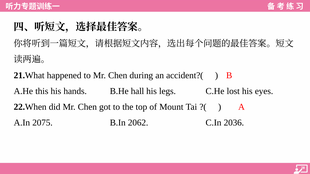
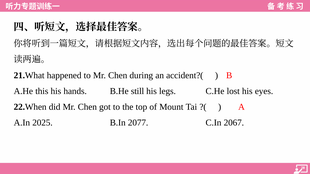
hall: hall -> still (137, 91)
2075: 2075 -> 2025 (42, 123)
2062: 2062 -> 2077 (138, 123)
2036: 2036 -> 2067 (234, 123)
